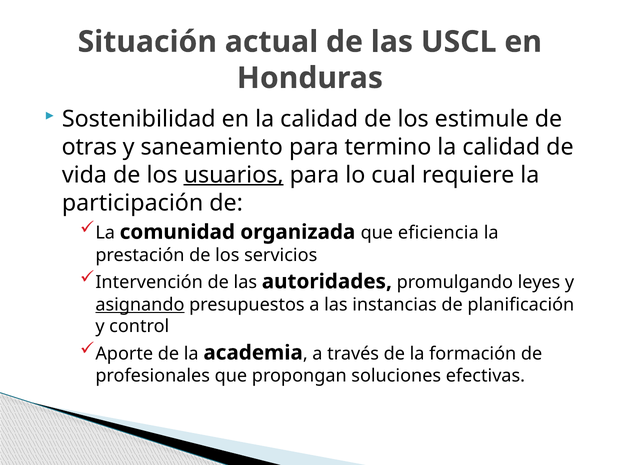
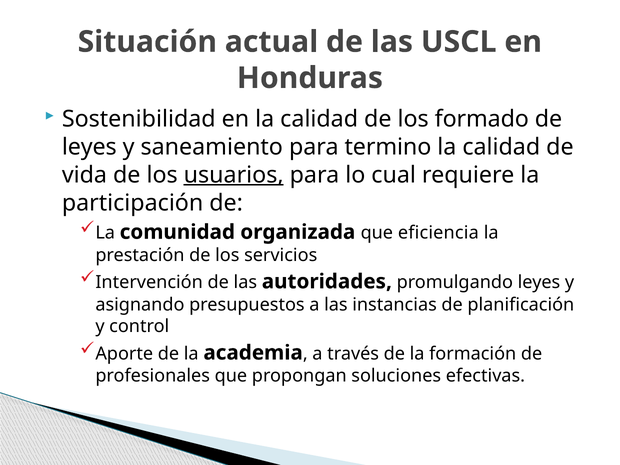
estimule: estimule -> formado (482, 119)
otras: otras -> leyes (89, 147)
asignando underline: present -> none (140, 305)
